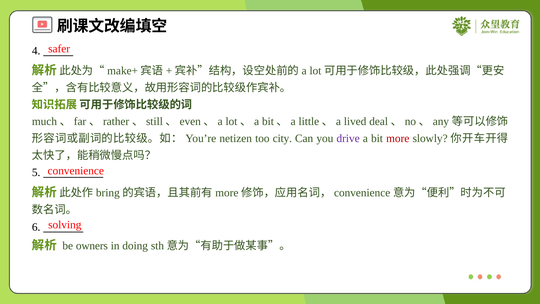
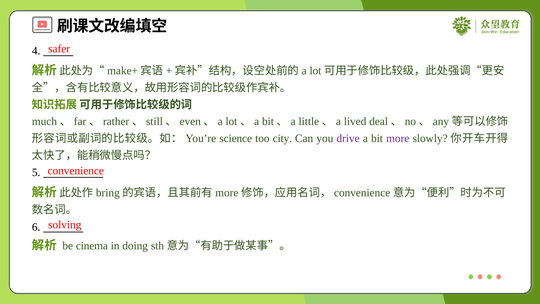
netizen: netizen -> science (236, 138)
more colour: red -> purple (398, 138)
owners: owners -> cinema (92, 245)
